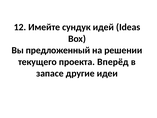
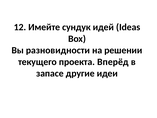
предложенный: предложенный -> разновидности (58, 50)
